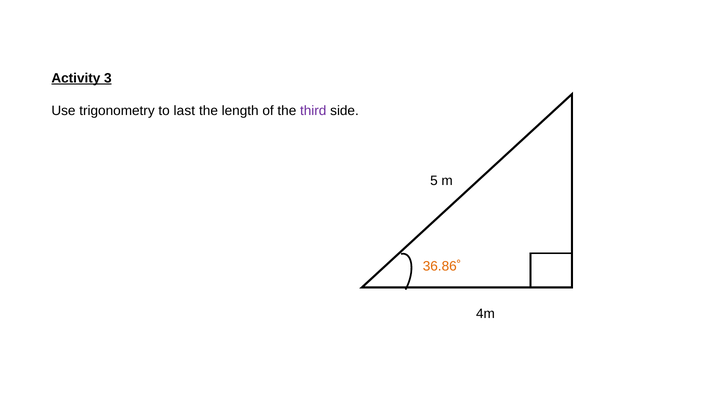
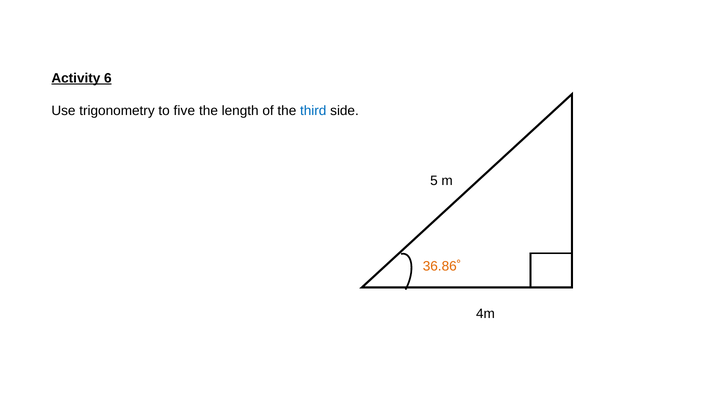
3: 3 -> 6 (108, 78)
last: last -> five (184, 111)
third colour: purple -> blue (313, 111)
